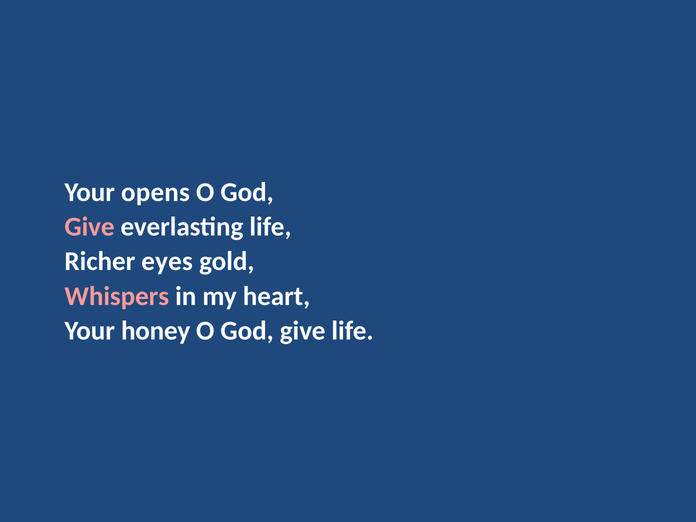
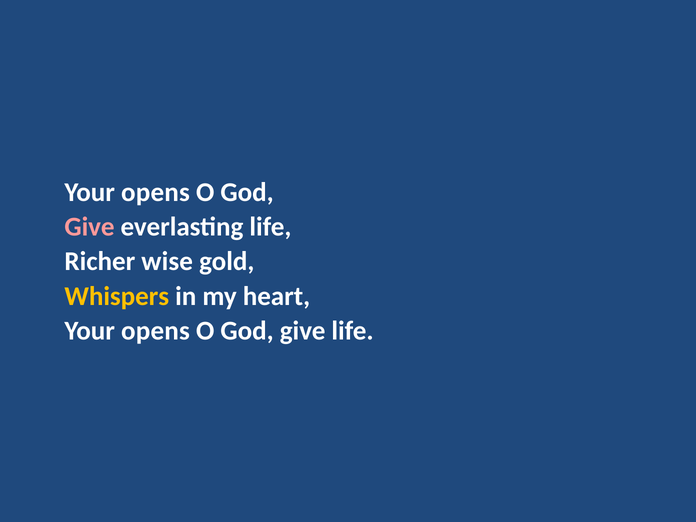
eyes: eyes -> wise (167, 261)
Whispers colour: pink -> yellow (117, 296)
honey: honey -> opens (155, 331)
